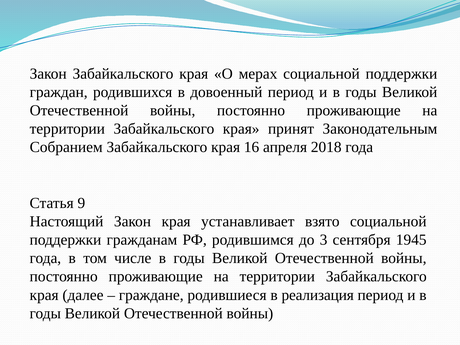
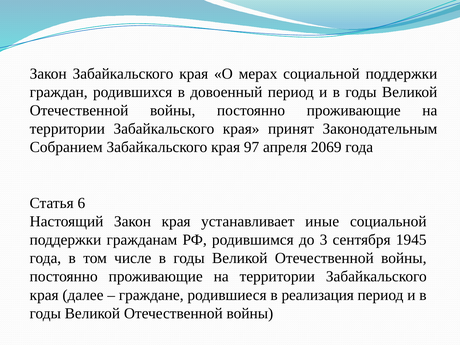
16: 16 -> 97 (252, 147)
2018: 2018 -> 2069 (326, 147)
9: 9 -> 6 (81, 203)
взято: взято -> иные (322, 221)
